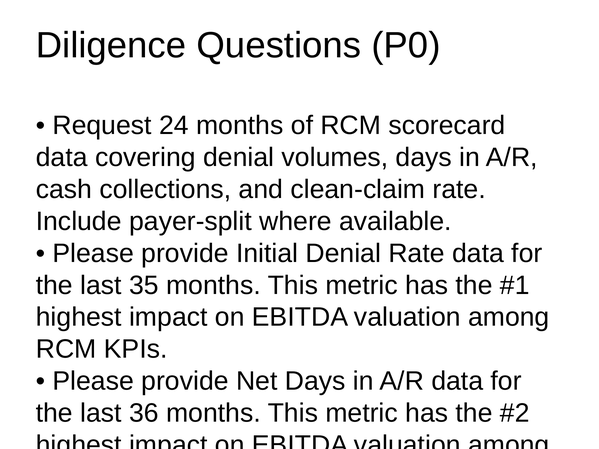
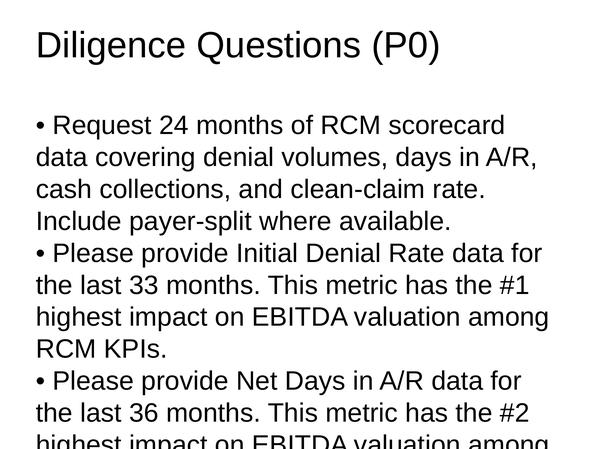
35: 35 -> 33 (144, 285)
